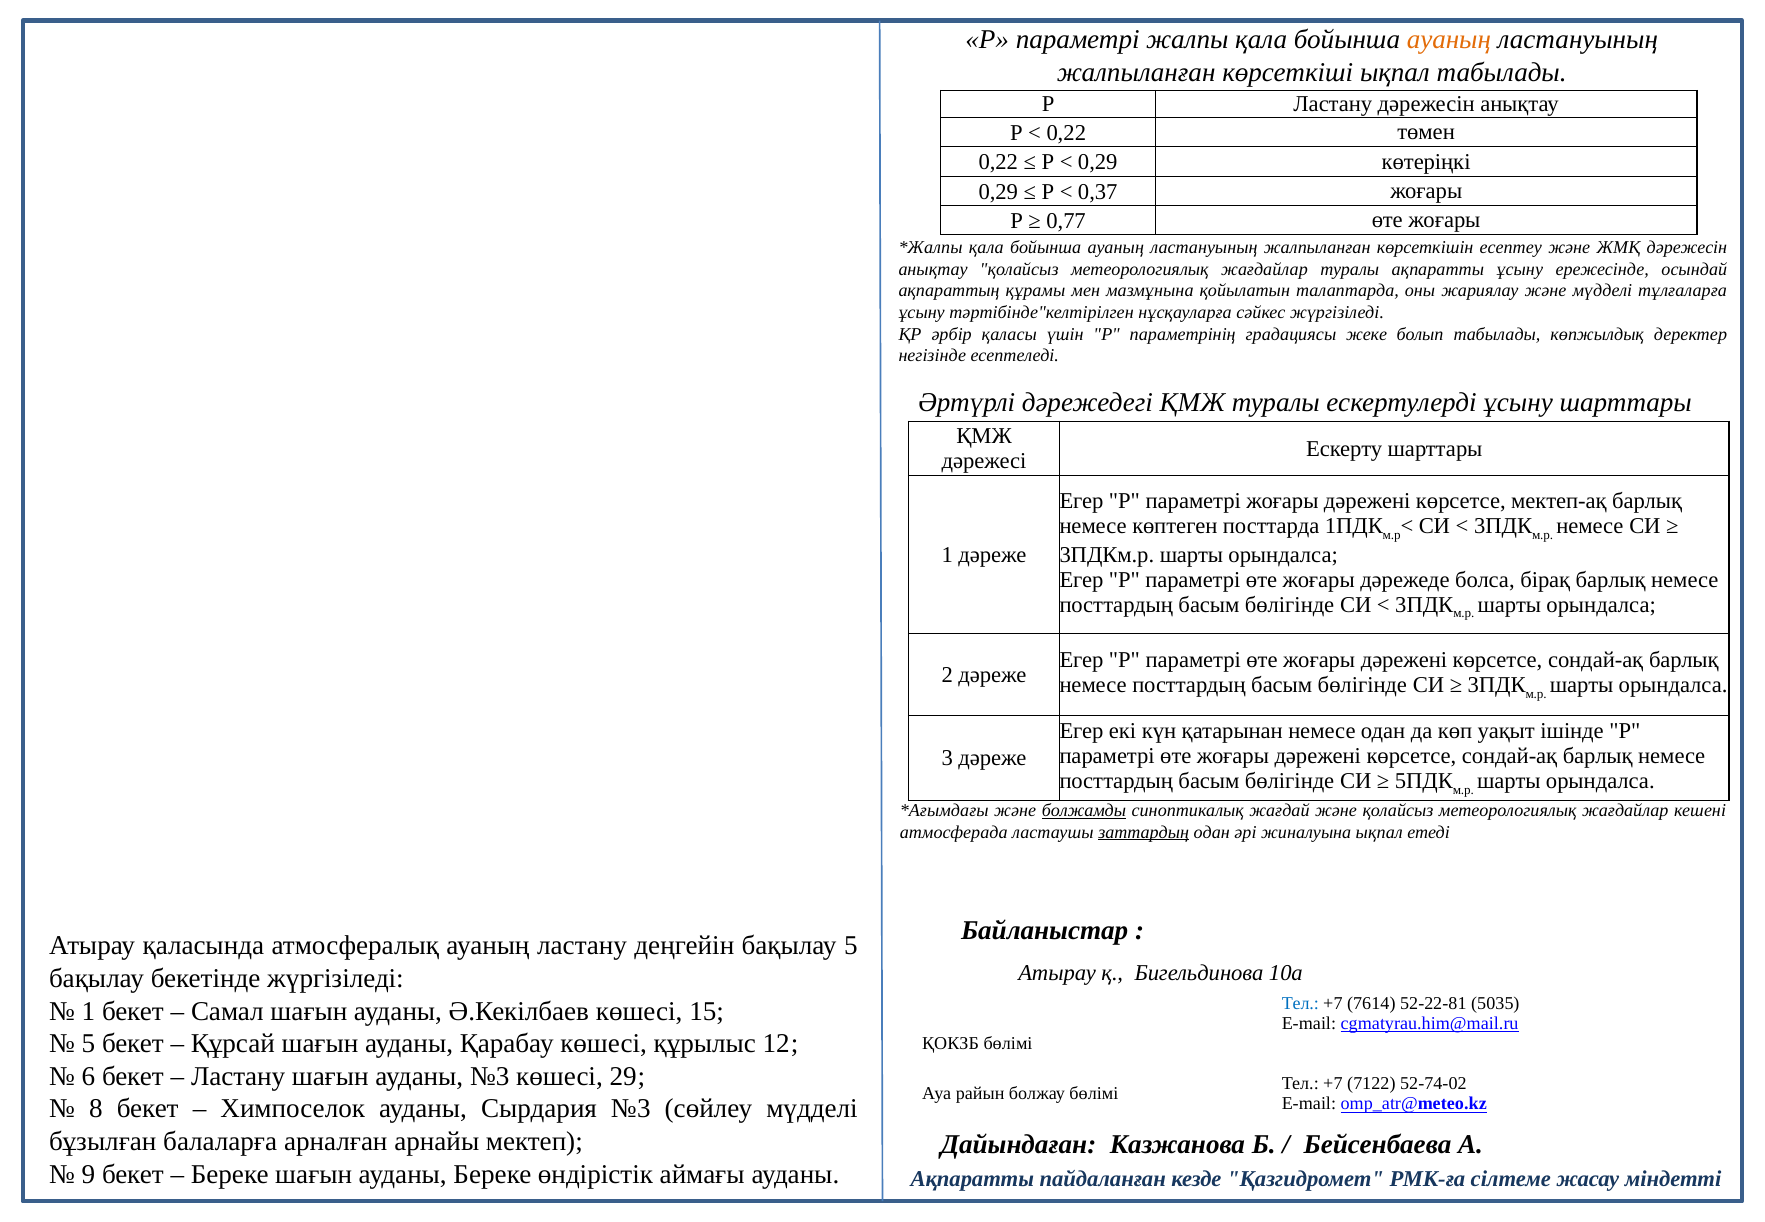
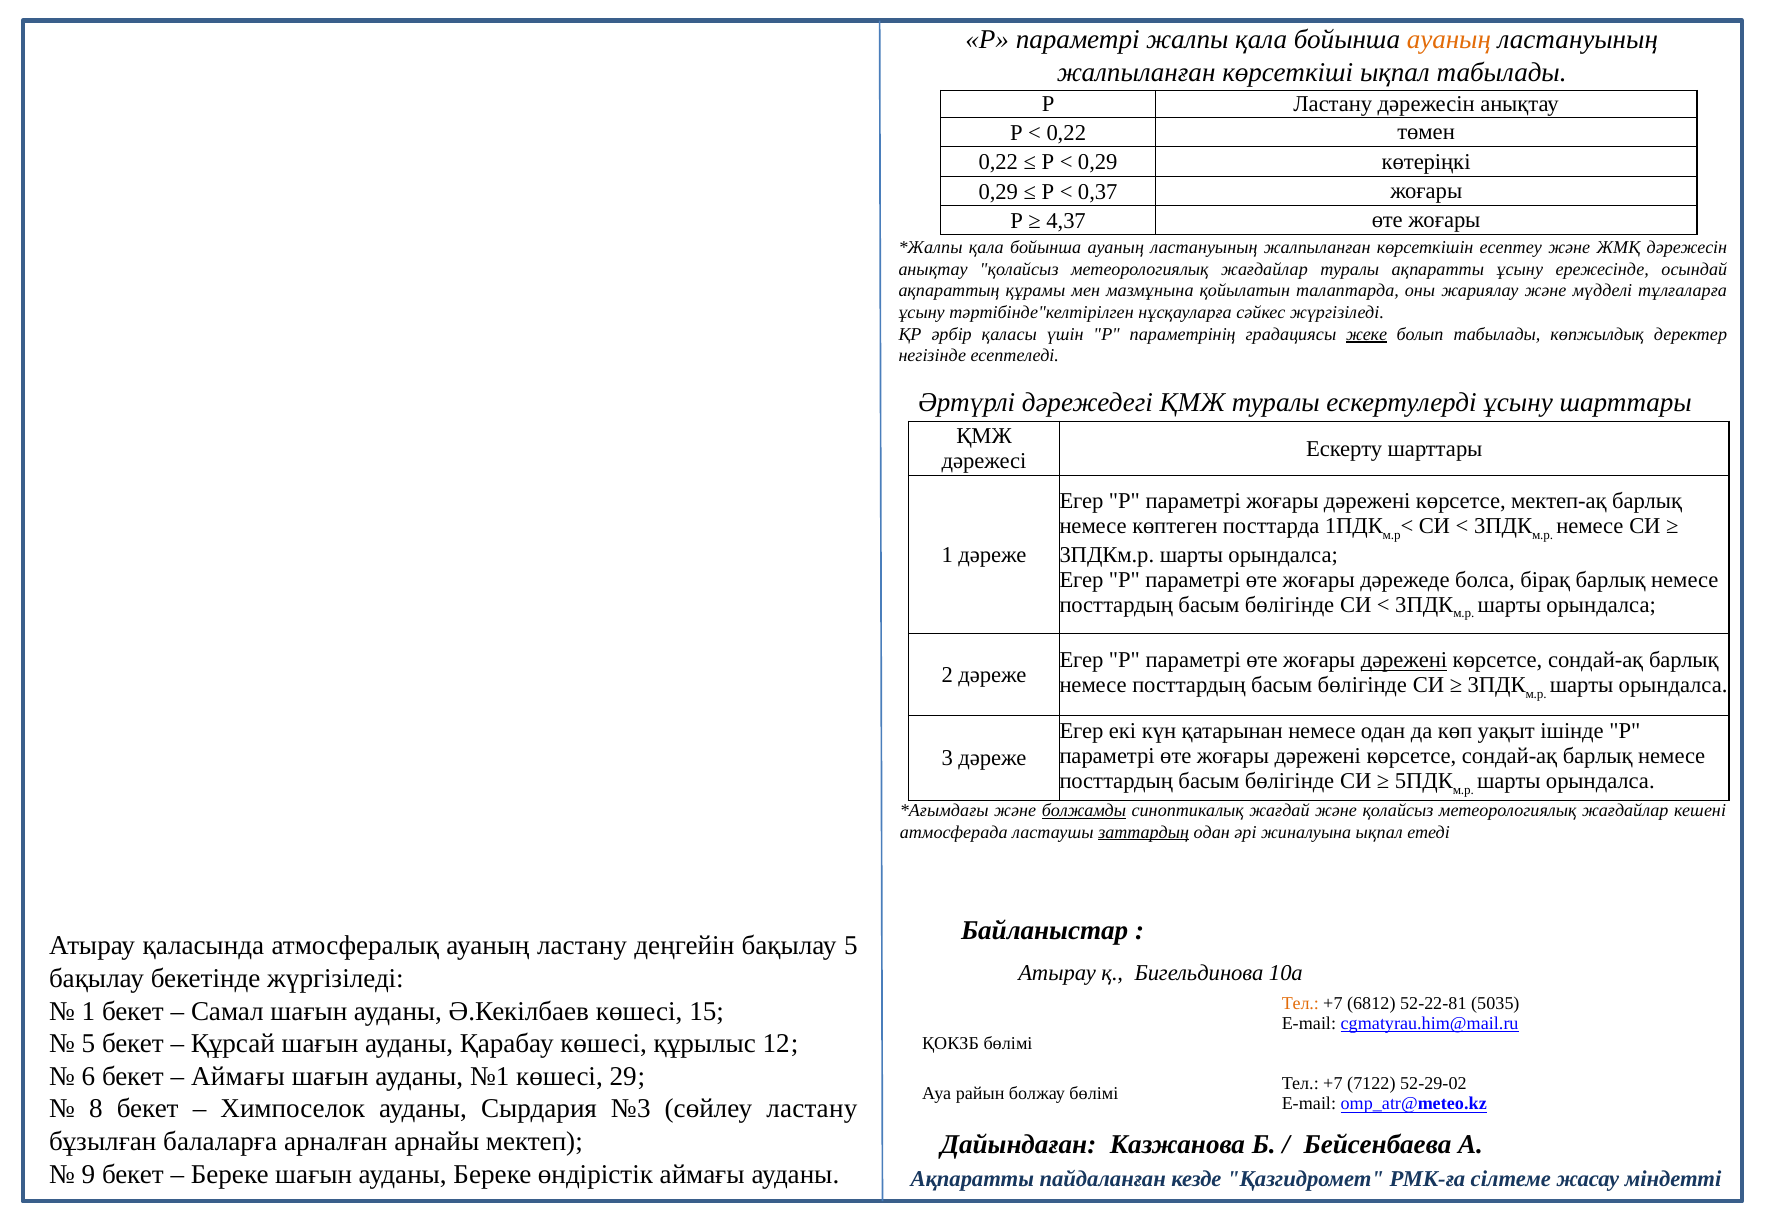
0,77: 0,77 -> 4,37 (1066, 221)
жеке underline: none -> present (1367, 334)
дәрежені underline: none -> present (1404, 660)
Тел colour: blue -> orange (1300, 1003)
7614: 7614 -> 6812 (1371, 1003)
Ластану: Ластану -> Аймағы (238, 1076)
ауданы №3: №3 -> №1 (490, 1076)
52-74-02: 52-74-02 -> 52-29-02 (1433, 1084)
сөйлеу мүдделі: мүдделі -> ластану (812, 1109)
